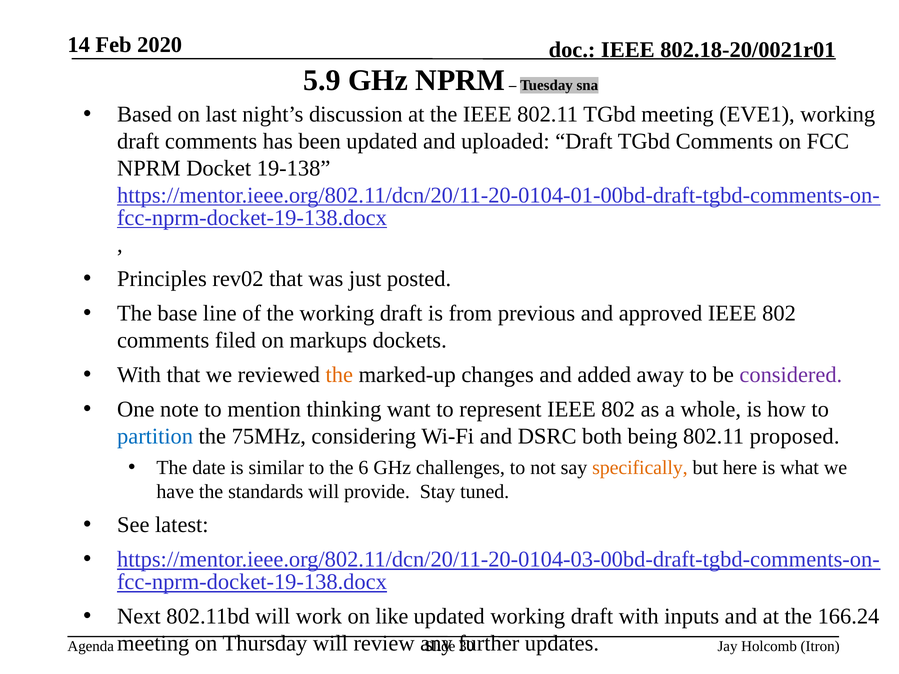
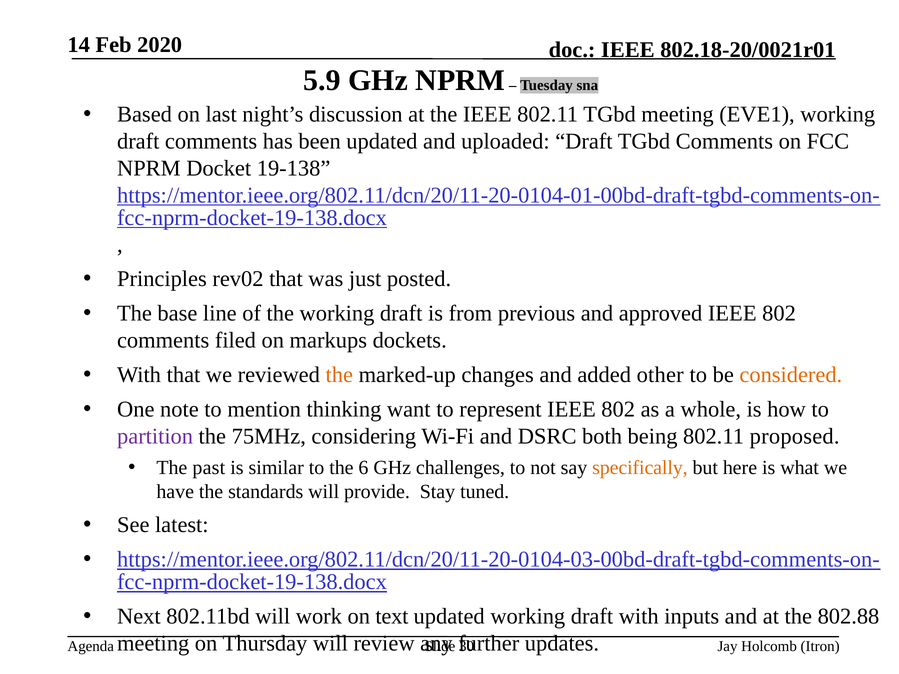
away: away -> other (660, 375)
considered colour: purple -> orange (791, 375)
partition colour: blue -> purple (155, 437)
date: date -> past (209, 468)
like: like -> text (392, 617)
166.24: 166.24 -> 802.88 (848, 617)
